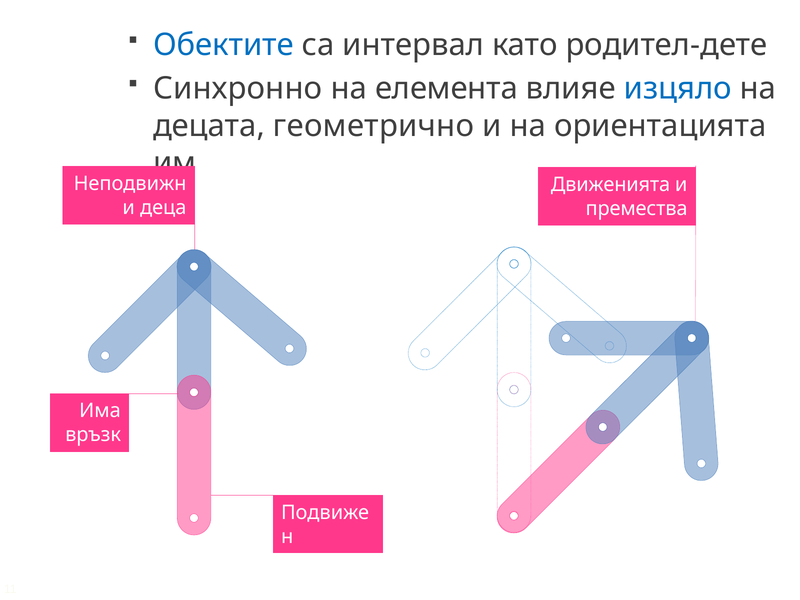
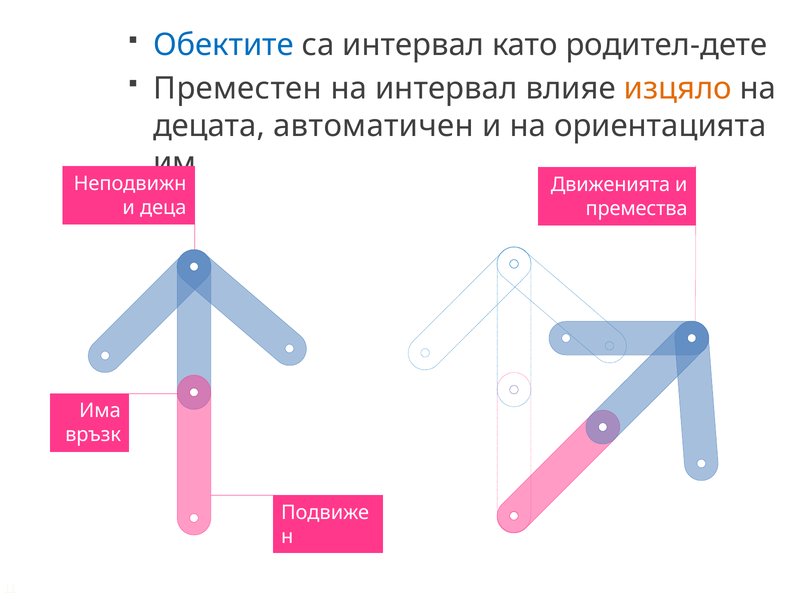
Синхронно: Синхронно -> Преместен (238, 88)
на елемента: елемента -> интервал (446, 88)
изцяло colour: blue -> orange (678, 88)
геометрично: геометрично -> автоматичен (374, 126)
